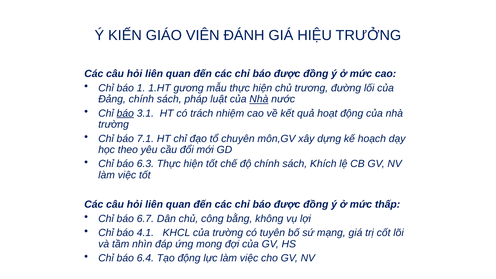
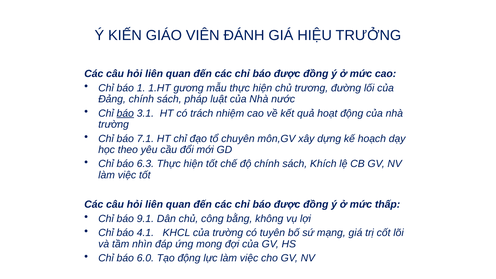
Nhà underline: present -> none (259, 99)
6.7: 6.7 -> 9.1 (145, 219)
6.4: 6.4 -> 6.0 (145, 258)
